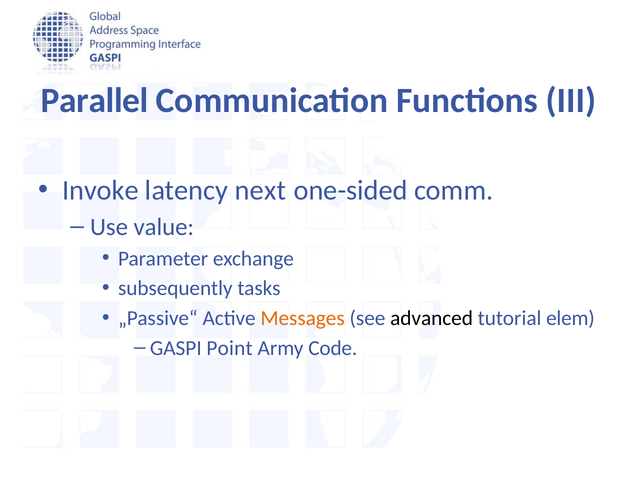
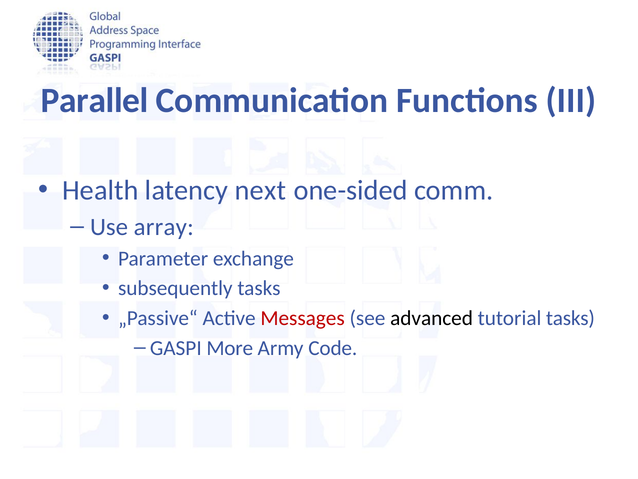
Invoke: Invoke -> Health (100, 190)
value: value -> array (164, 227)
Messages colour: orange -> red (303, 318)
tutorial elem: elem -> tasks (570, 318)
Point: Point -> More (230, 348)
